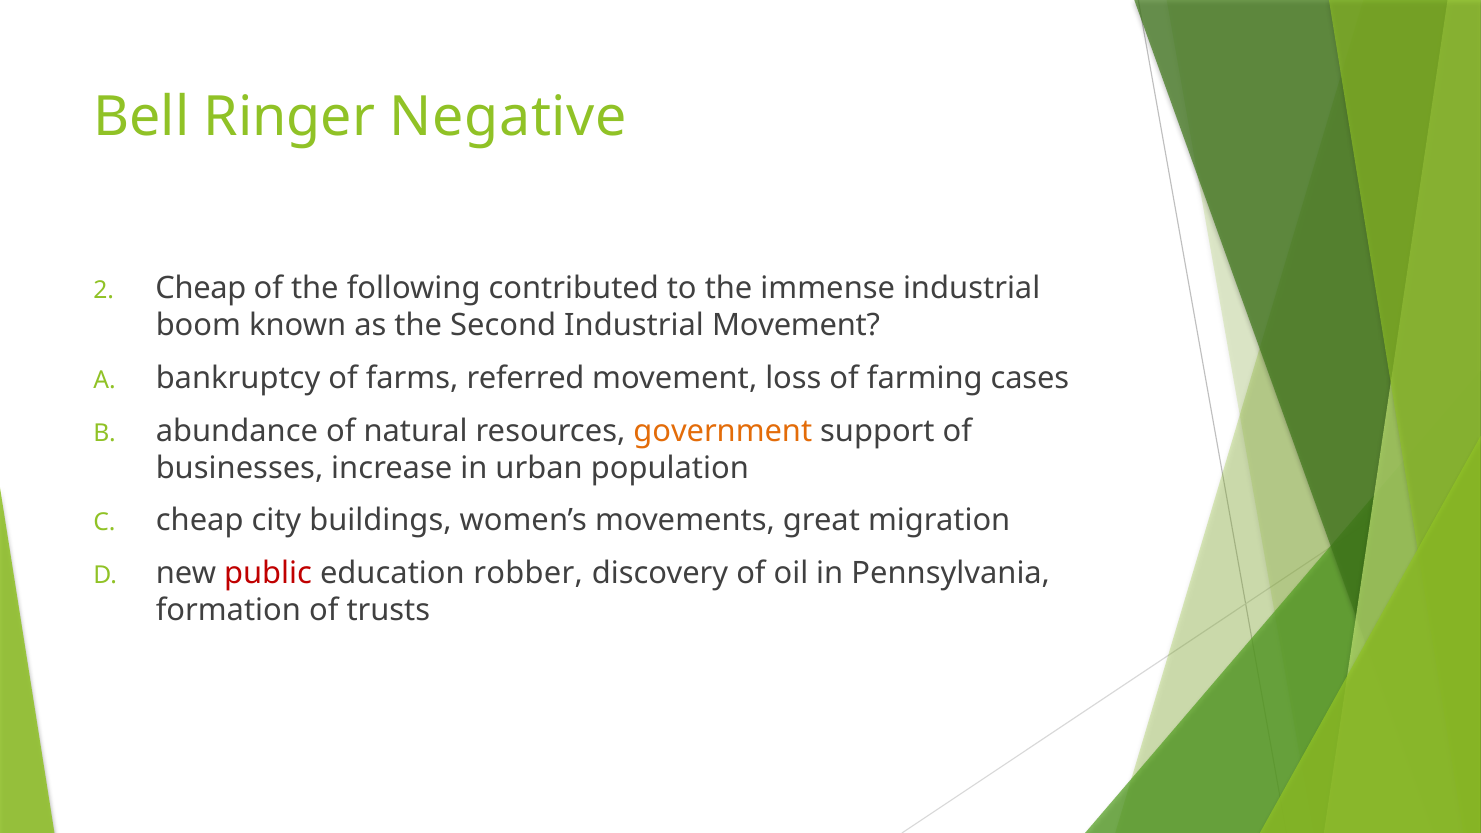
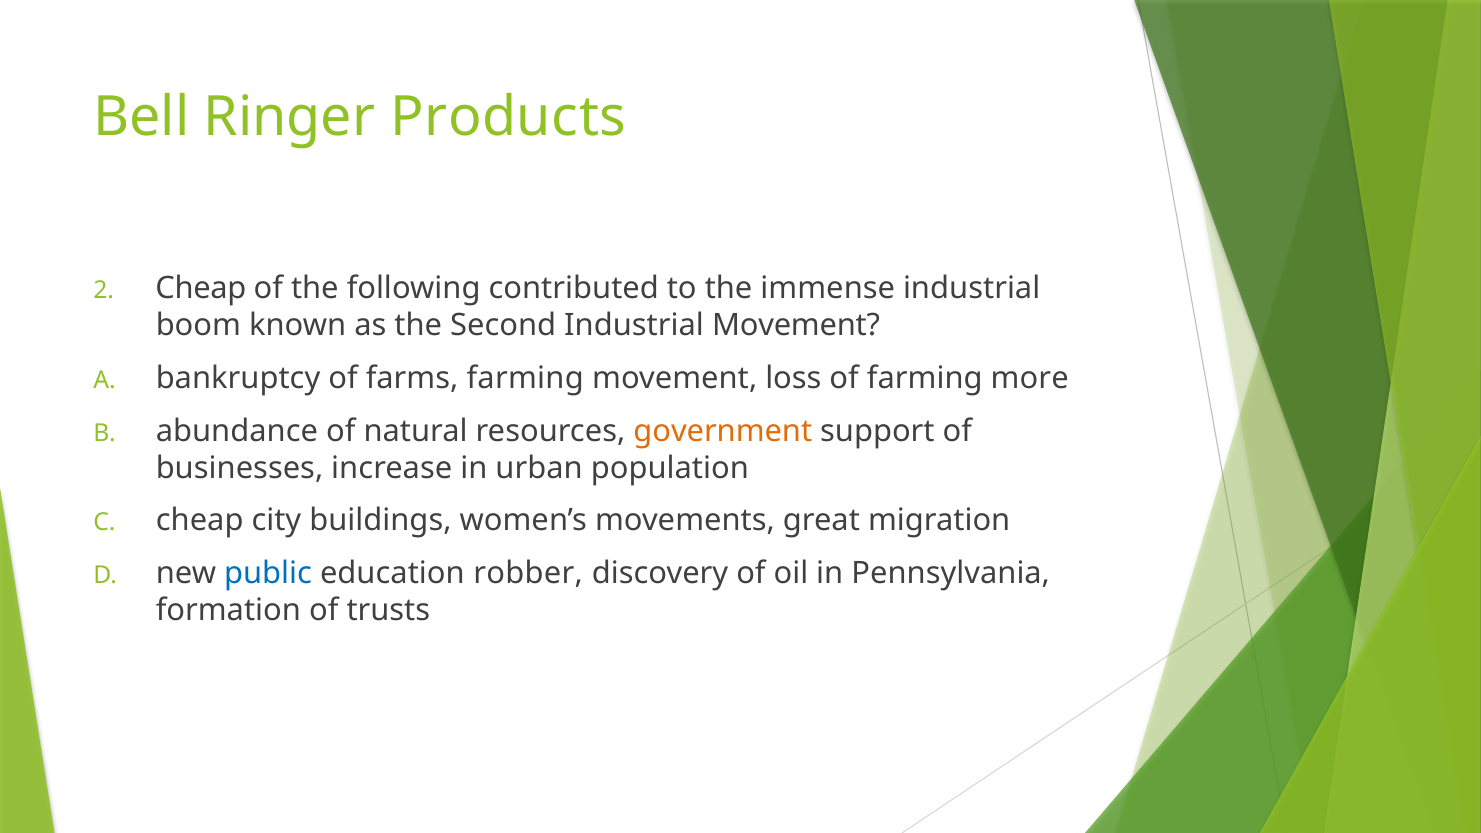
Negative: Negative -> Products (508, 117)
farms referred: referred -> farming (525, 378)
cases: cases -> more (1030, 378)
public colour: red -> blue (268, 573)
